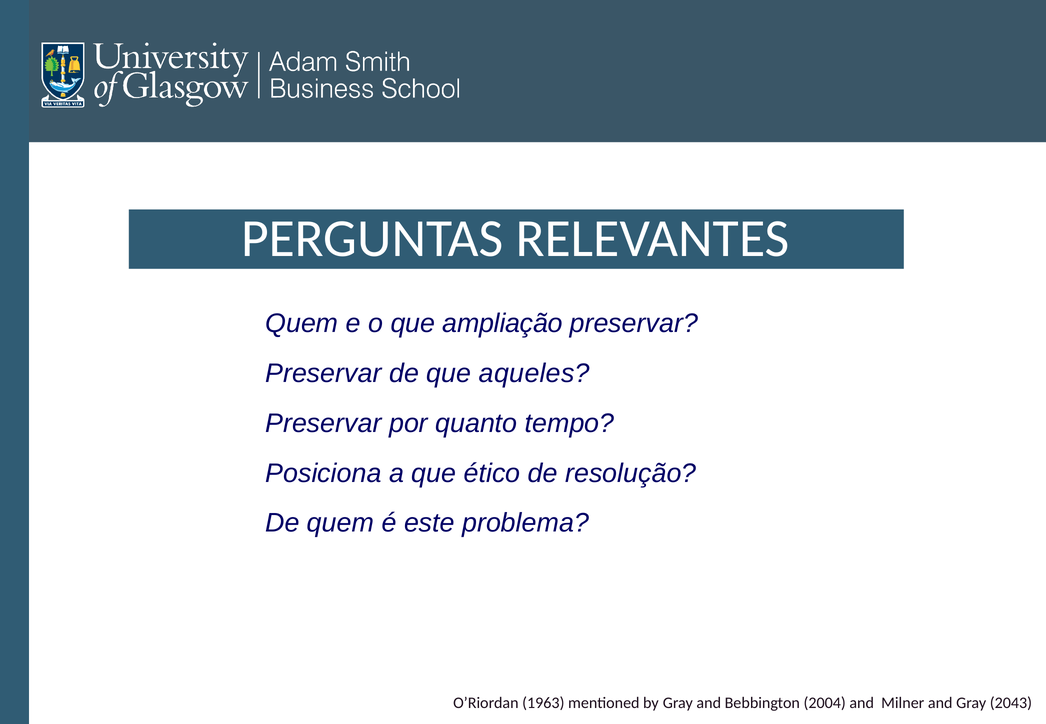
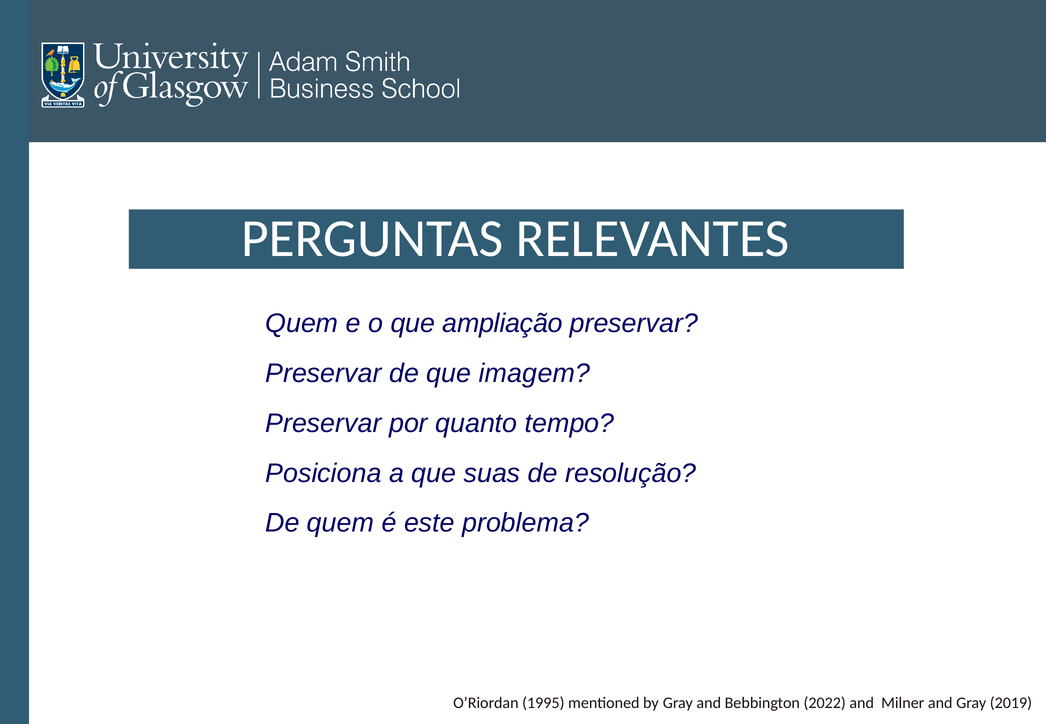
aqueles: aqueles -> imagem (534, 373)
ético: ético -> suas (492, 473)
1963: 1963 -> 1995 (543, 703)
2004: 2004 -> 2022 (825, 703)
2043: 2043 -> 2019 (1011, 703)
